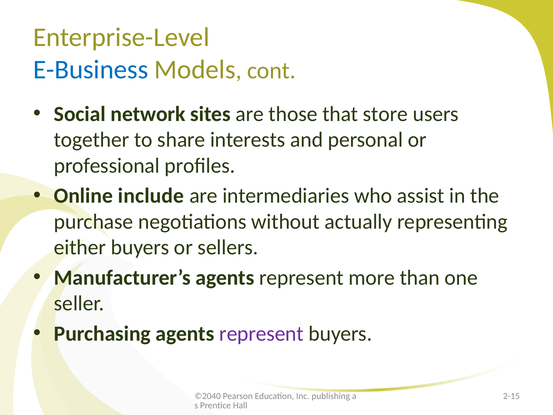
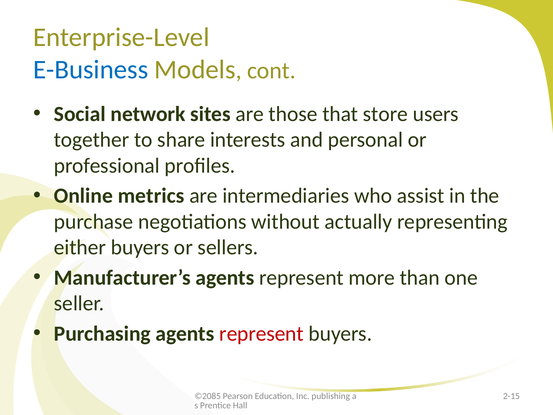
include: include -> metrics (151, 196)
represent colour: purple -> red (261, 333)
©2040: ©2040 -> ©2085 (208, 396)
